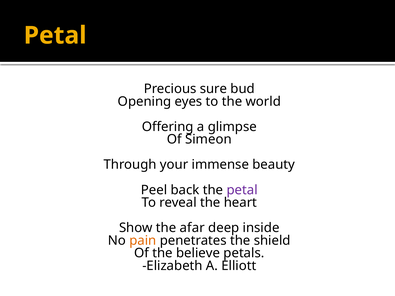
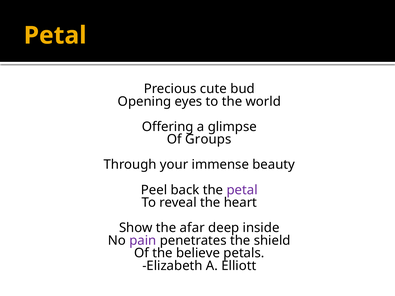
sure: sure -> cute (213, 89)
Simeon: Simeon -> Groups (208, 140)
pain colour: orange -> purple (143, 241)
